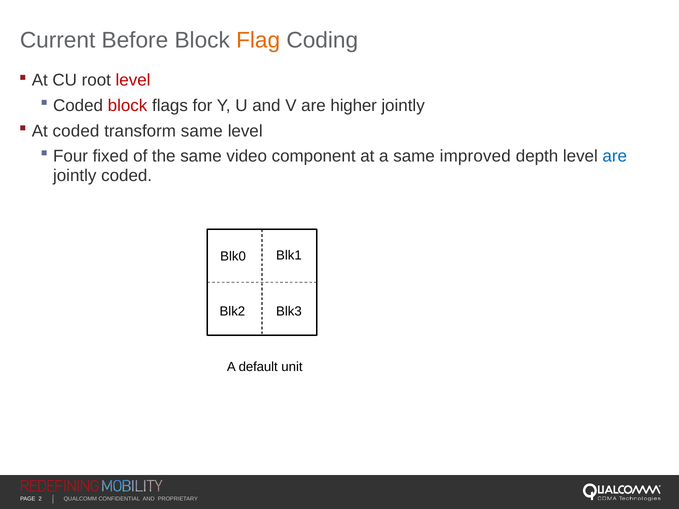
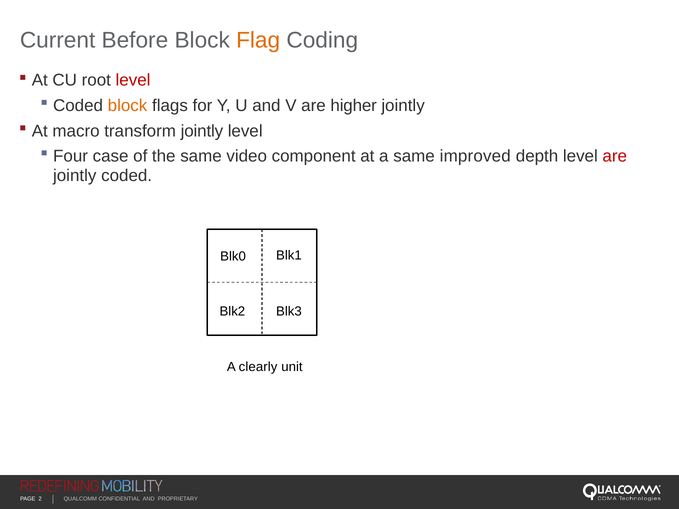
block colour: red -> orange (128, 106)
At coded: coded -> macro (76, 131)
transform same: same -> jointly (202, 131)
fixed: fixed -> case (111, 156)
are colour: blue -> red (615, 156)
default: default -> clearly (258, 367)
